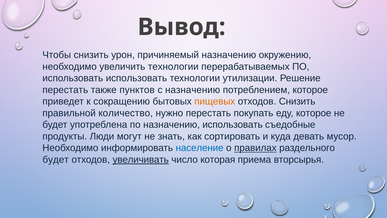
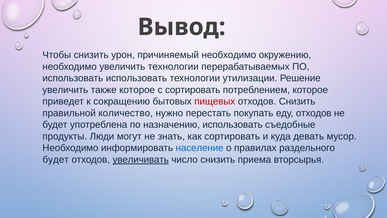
причиняемый назначению: назначению -> необходимо (229, 55)
перестать: перестать -> увеличить (65, 90)
также пунктов: пунктов -> которое (137, 90)
с назначению: назначению -> сортировать (193, 90)
пищевых colour: orange -> red (215, 101)
еду которое: которое -> отходов (314, 113)
правилах underline: present -> none (255, 148)
число которая: которая -> снизить (218, 159)
